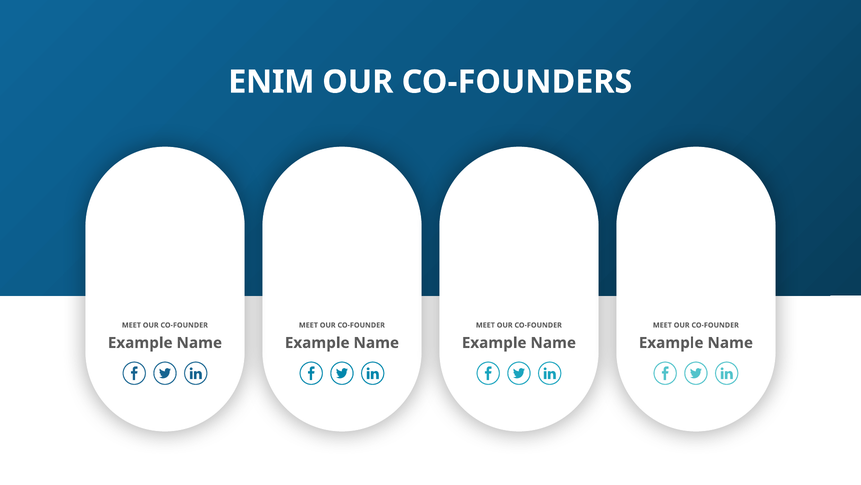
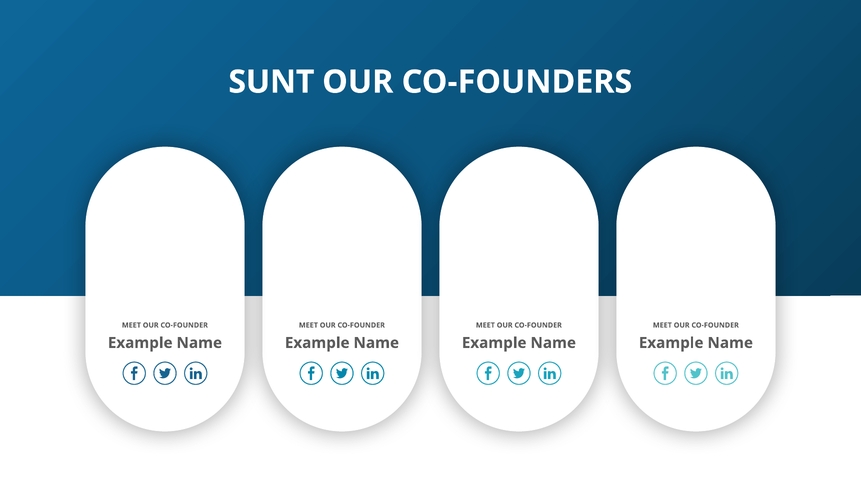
ENIM: ENIM -> SUNT (271, 82)
